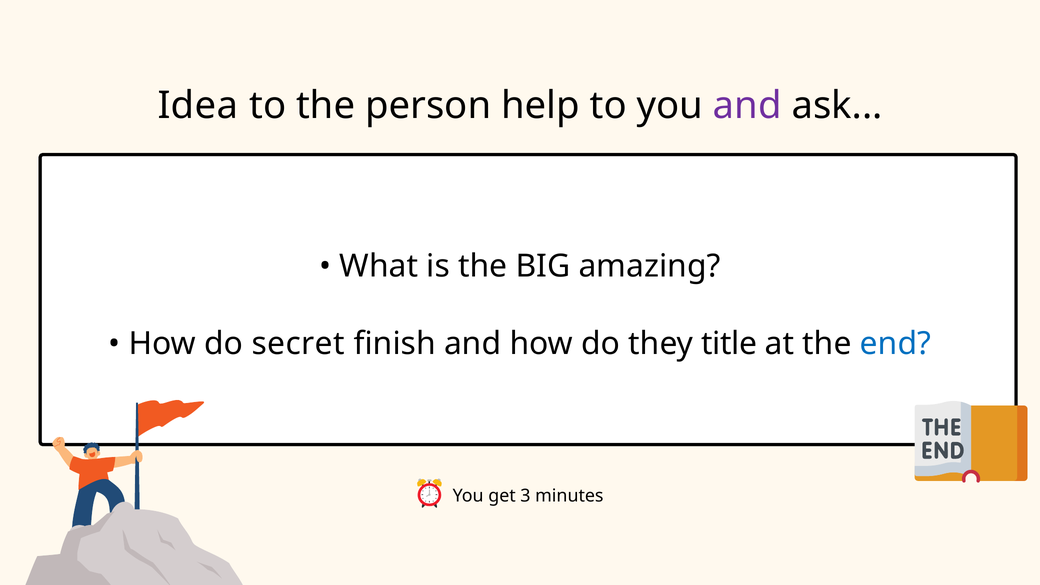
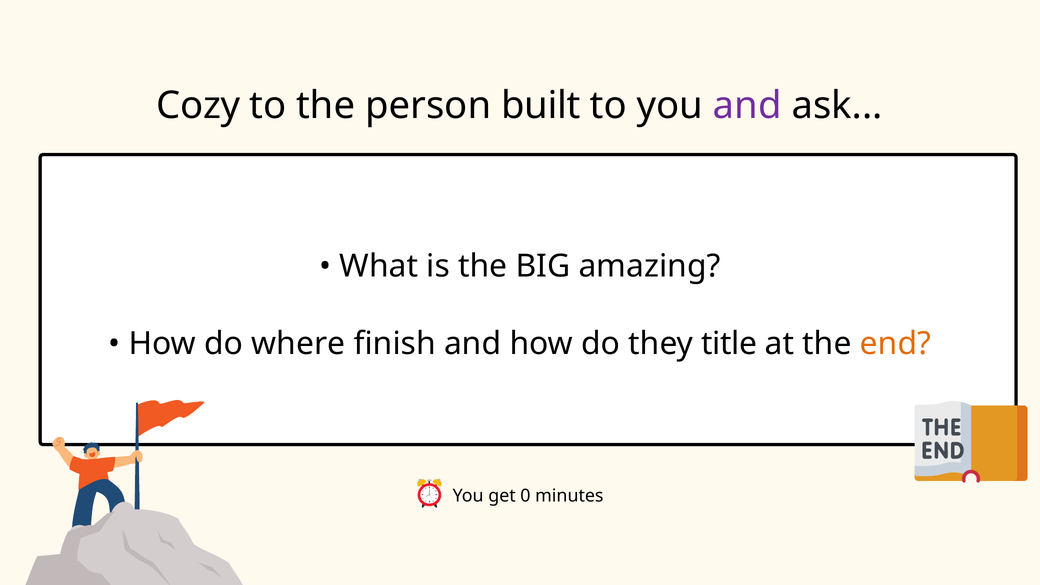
Idea: Idea -> Cozy (198, 106)
help: help -> built (541, 106)
secret: secret -> where (298, 344)
end colour: blue -> orange (895, 344)
3: 3 -> 0 (525, 496)
